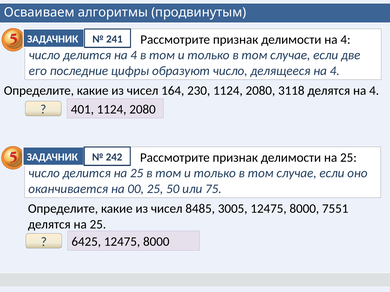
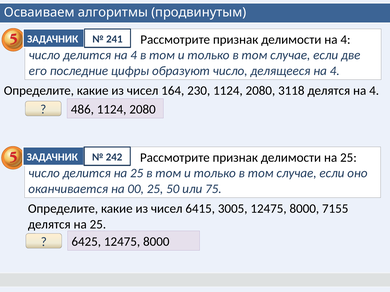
401: 401 -> 486 (82, 109)
8485: 8485 -> 6415 (200, 209)
7551: 7551 -> 7155 (335, 209)
